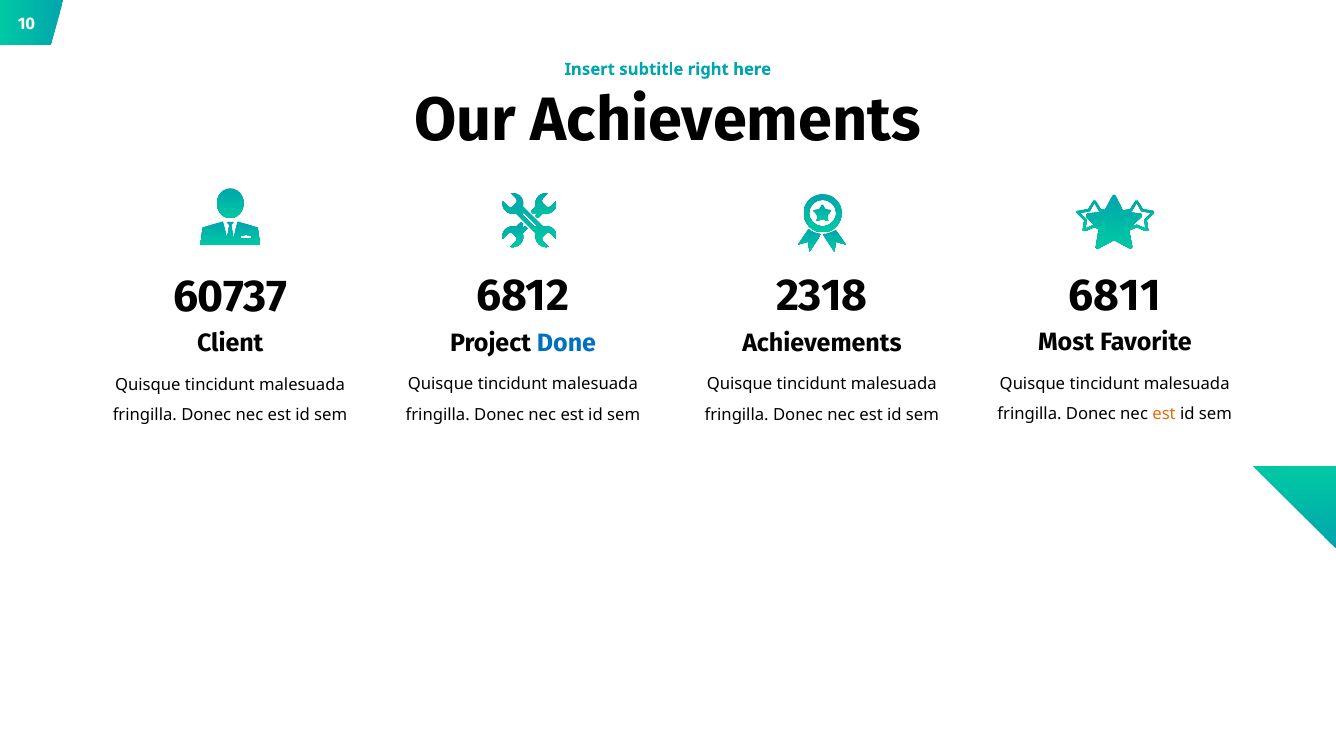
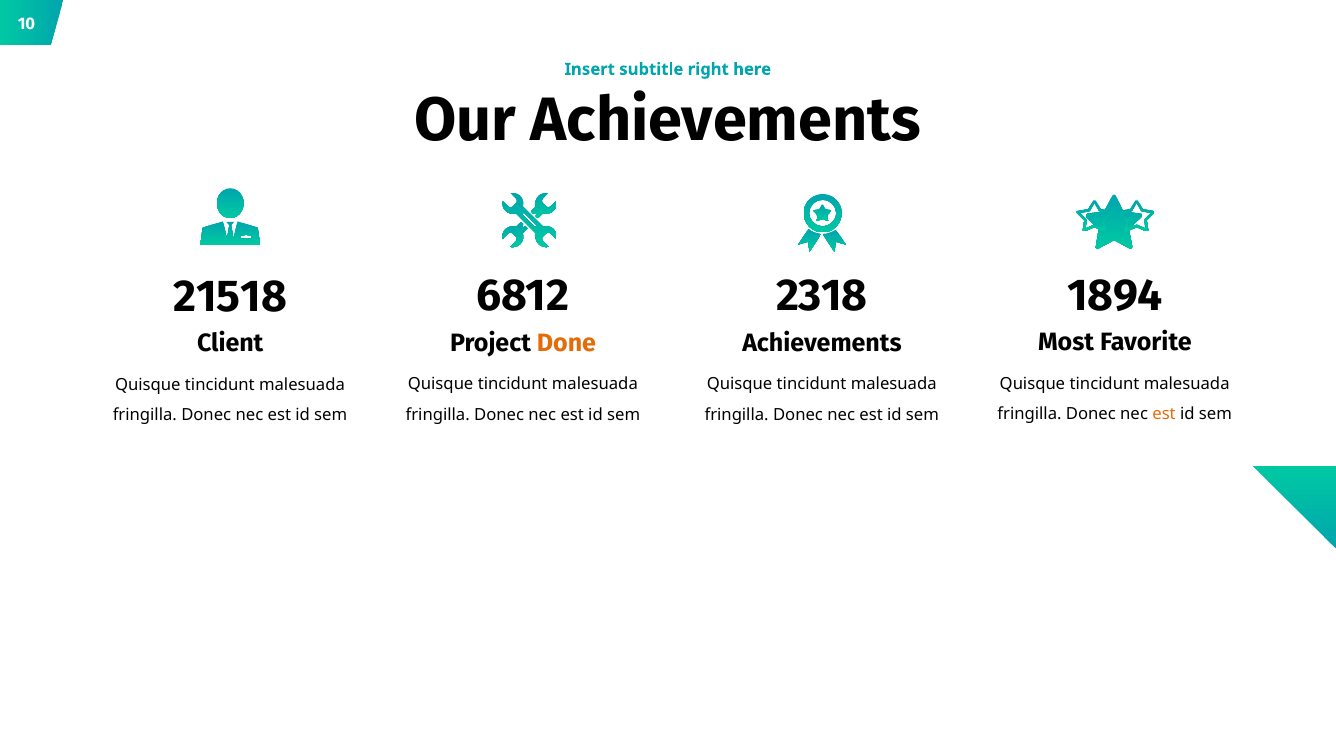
6811: 6811 -> 1894 (1115, 295)
60737: 60737 -> 21518 (230, 296)
Done colour: blue -> orange (566, 343)
